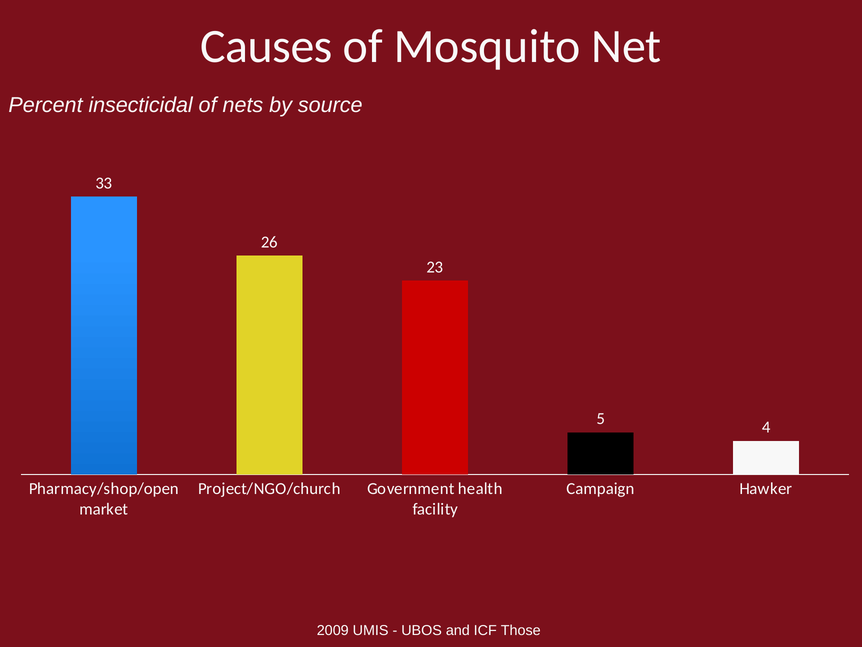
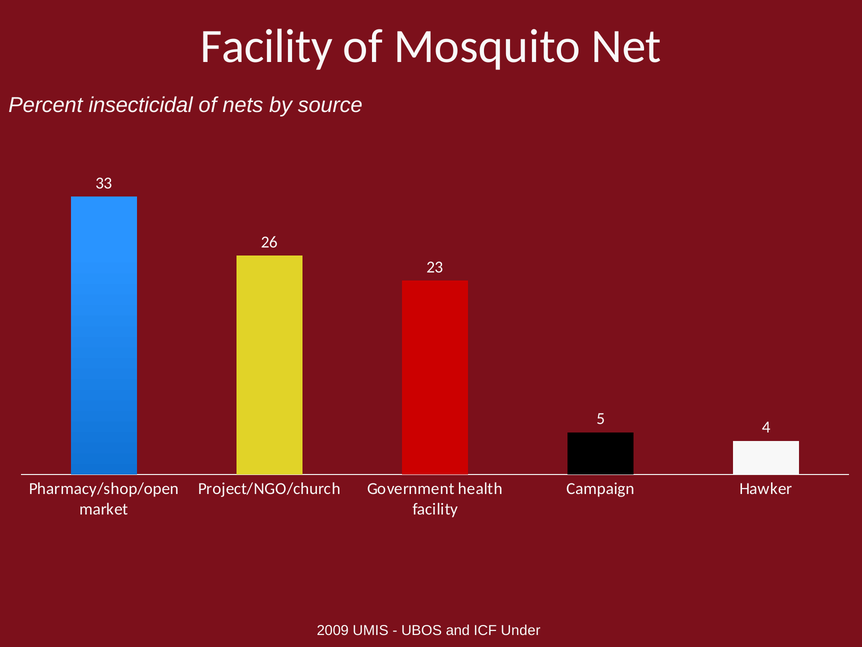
Causes: Causes -> Facility (266, 46)
Those: Those -> Under (521, 630)
